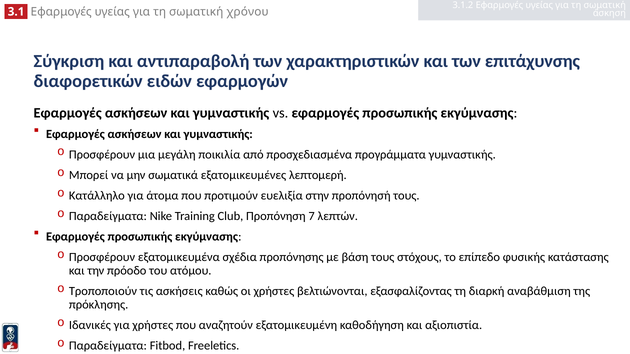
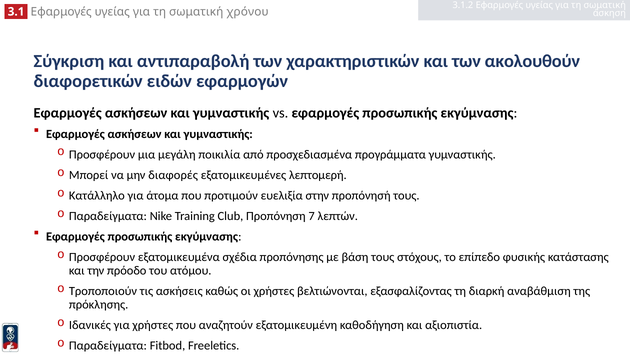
επιτάχυνσης: επιτάχυνσης -> ακολουθούν (532, 61)
σωματικά: σωματικά -> διαφορές (173, 175)
